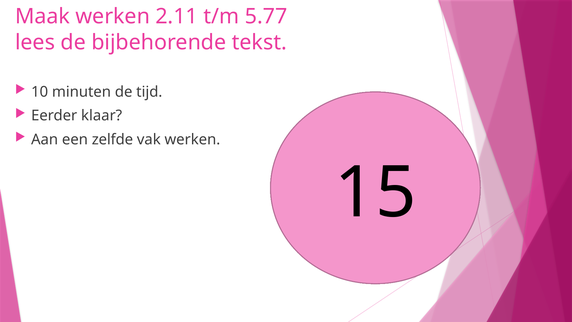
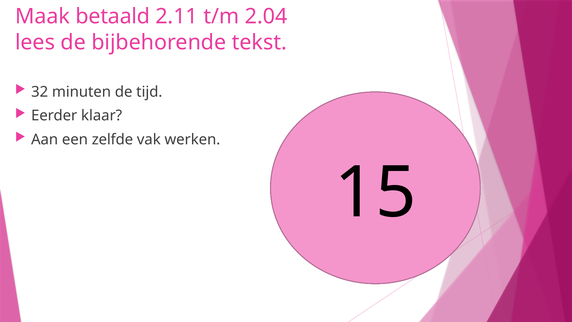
Maak werken: werken -> betaald (113, 17)
5.77: 5.77 -> 2.04 (266, 17)
10: 10 -> 32 (40, 92)
